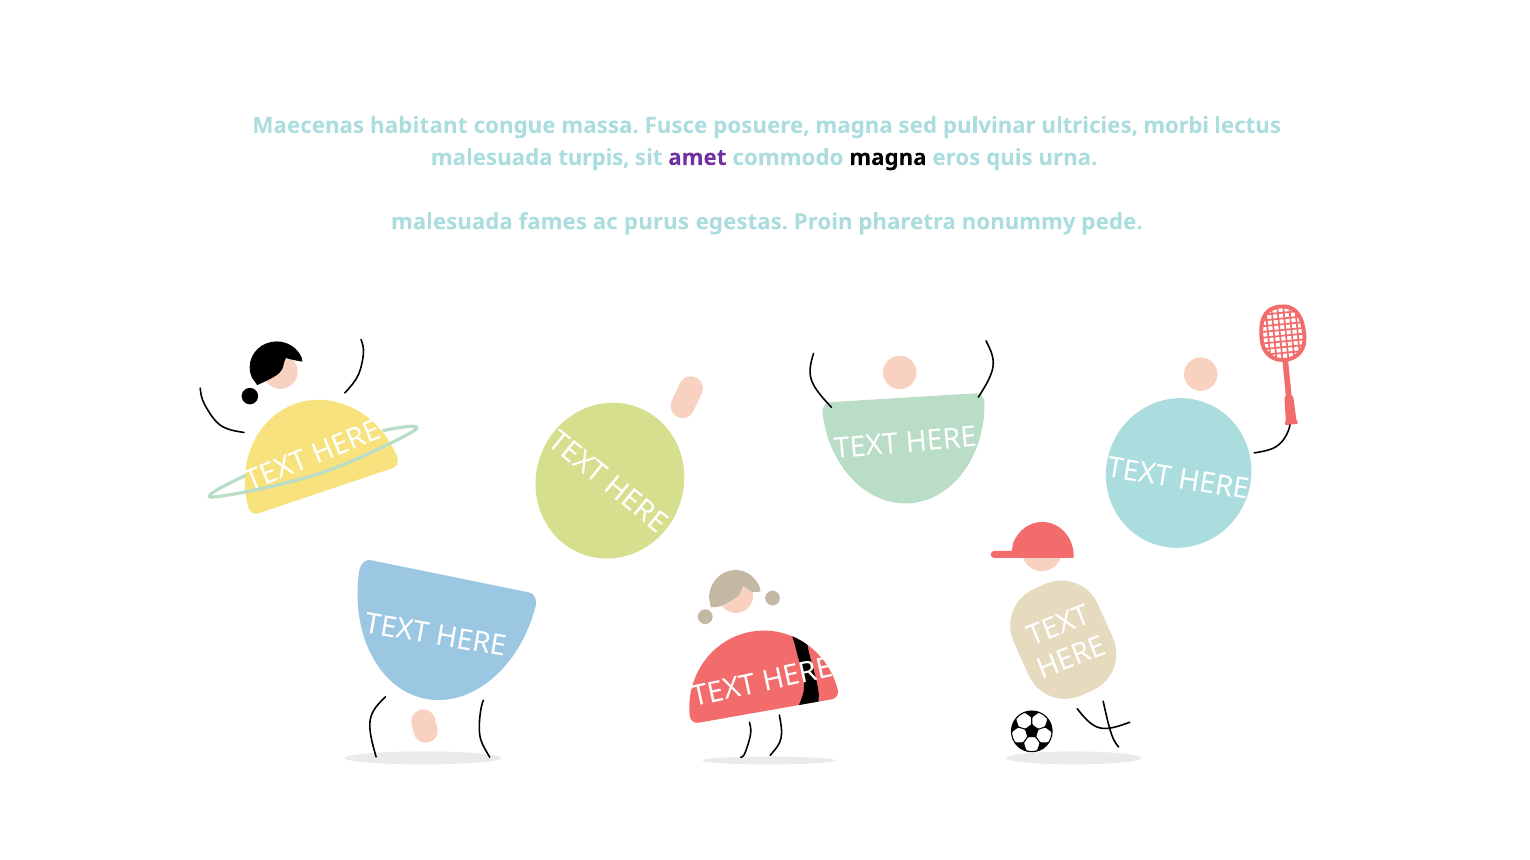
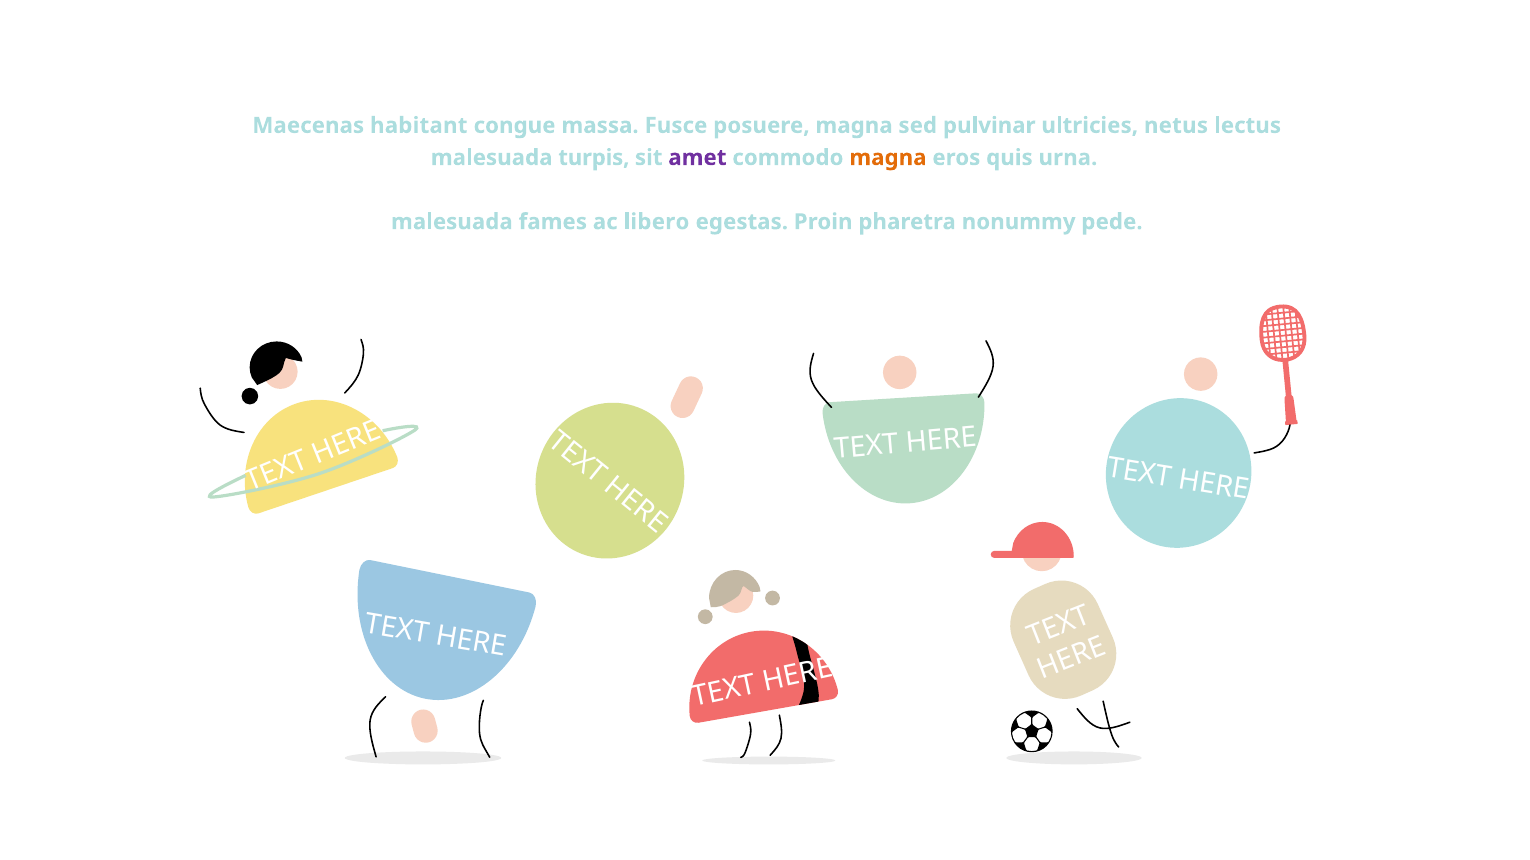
morbi: morbi -> netus (1176, 126)
magna colour: black -> orange (888, 158)
purus: purus -> libero (656, 222)
